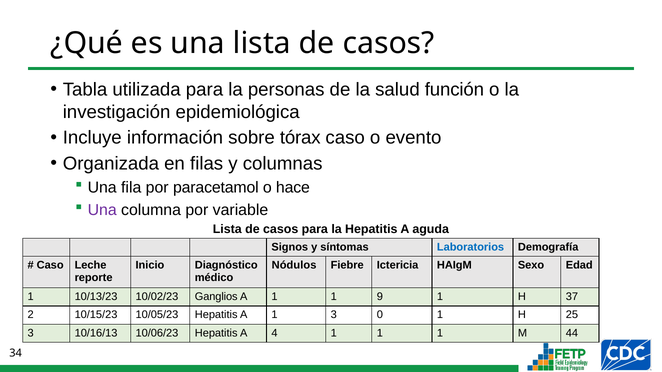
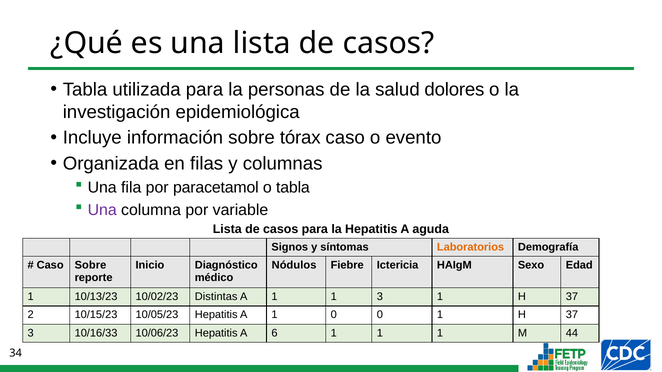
función: función -> dolores (454, 90)
o hace: hace -> tabla (293, 188)
Laboratorios colour: blue -> orange (471, 247)
Caso Leche: Leche -> Sobre (90, 265)
Ganglios: Ganglios -> Distintas (216, 297)
1 9: 9 -> 3 (380, 297)
1 3: 3 -> 0 (334, 315)
0 1 H 25: 25 -> 37 (572, 315)
10/16/13: 10/16/13 -> 10/16/33 (96, 333)
4: 4 -> 6 (275, 333)
